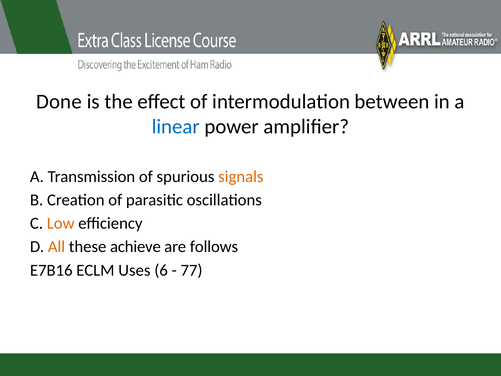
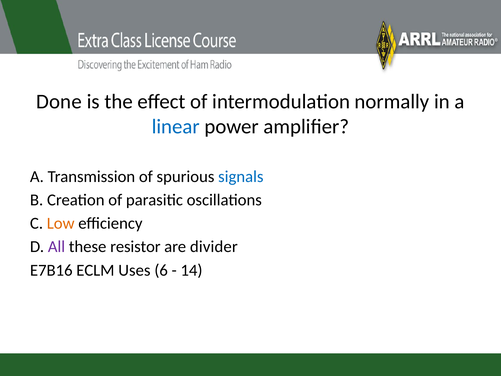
between: between -> normally (392, 102)
signals colour: orange -> blue (241, 176)
All colour: orange -> purple (56, 247)
achieve: achieve -> resistor (135, 247)
follows: follows -> divider (214, 247)
77: 77 -> 14 (191, 270)
